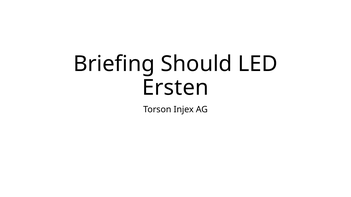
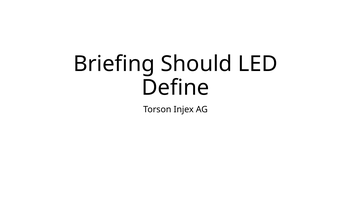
Ersten: Ersten -> Define (175, 88)
